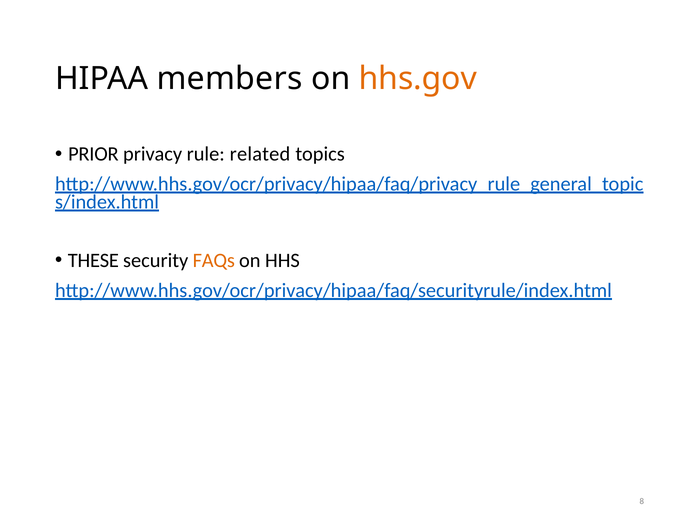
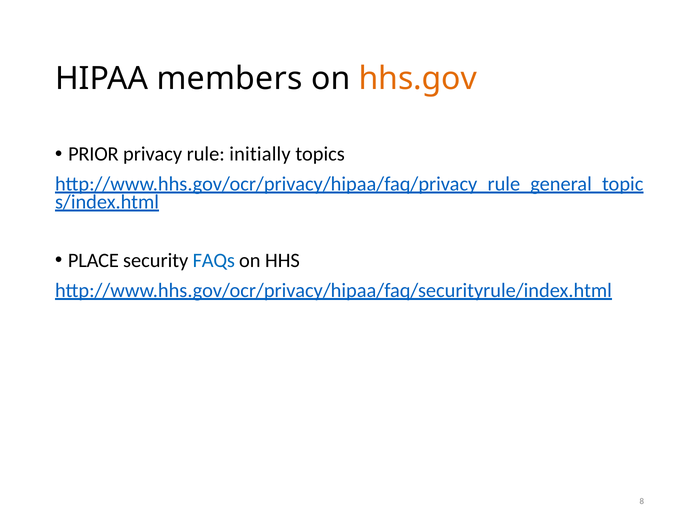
related: related -> initially (260, 154)
THESE: THESE -> PLACE (93, 260)
FAQs colour: orange -> blue (214, 260)
